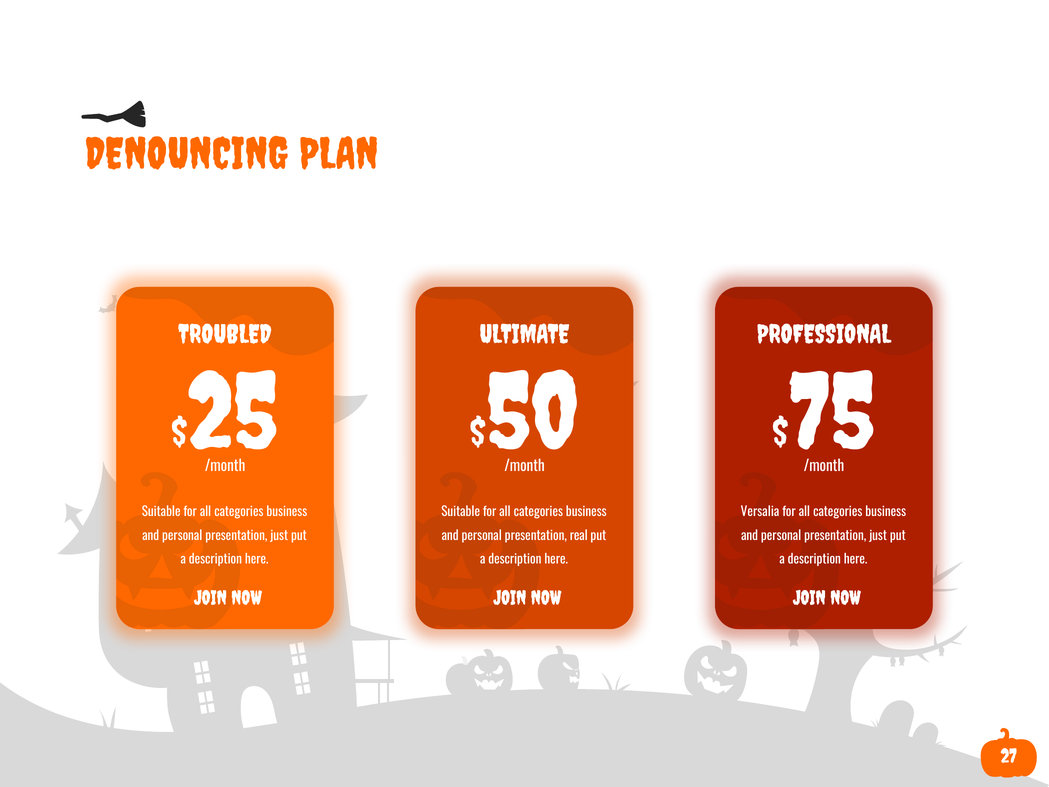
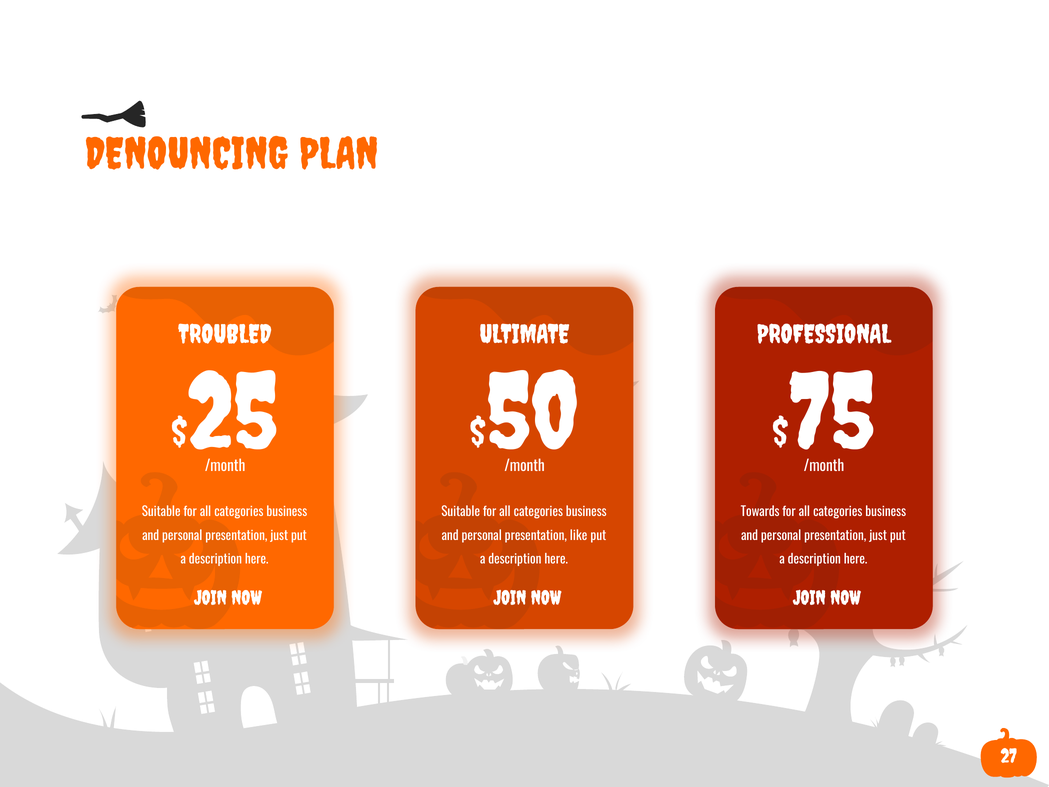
Versalia: Versalia -> Towards (760, 512)
real: real -> like (579, 536)
